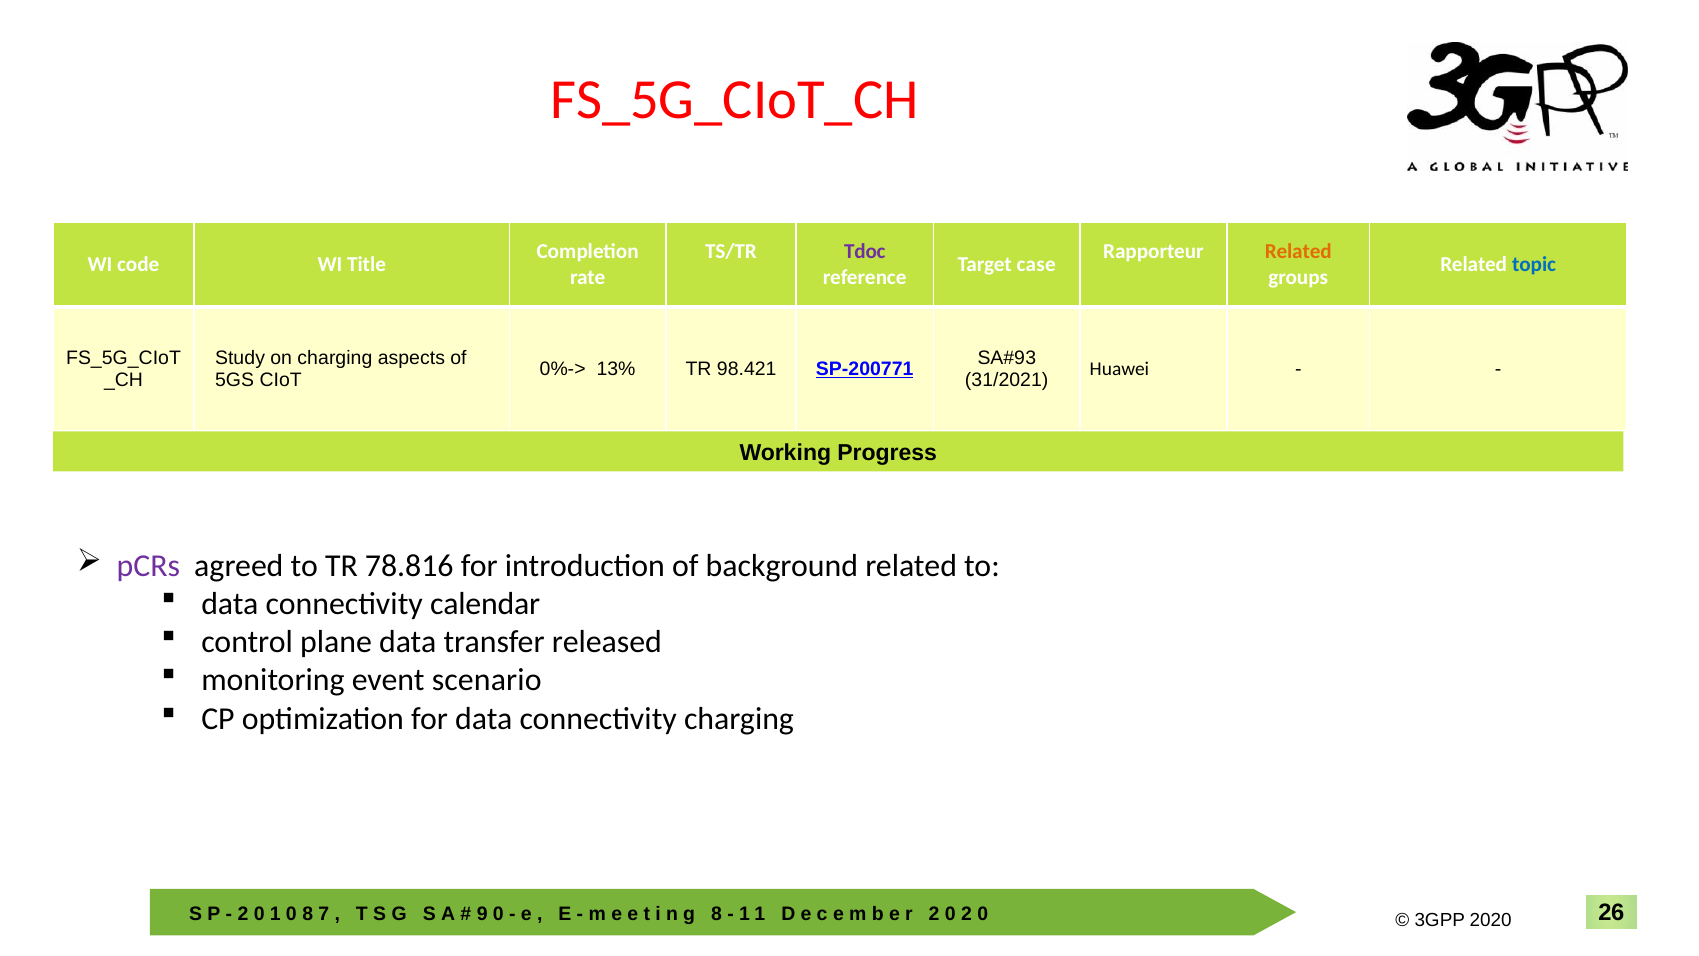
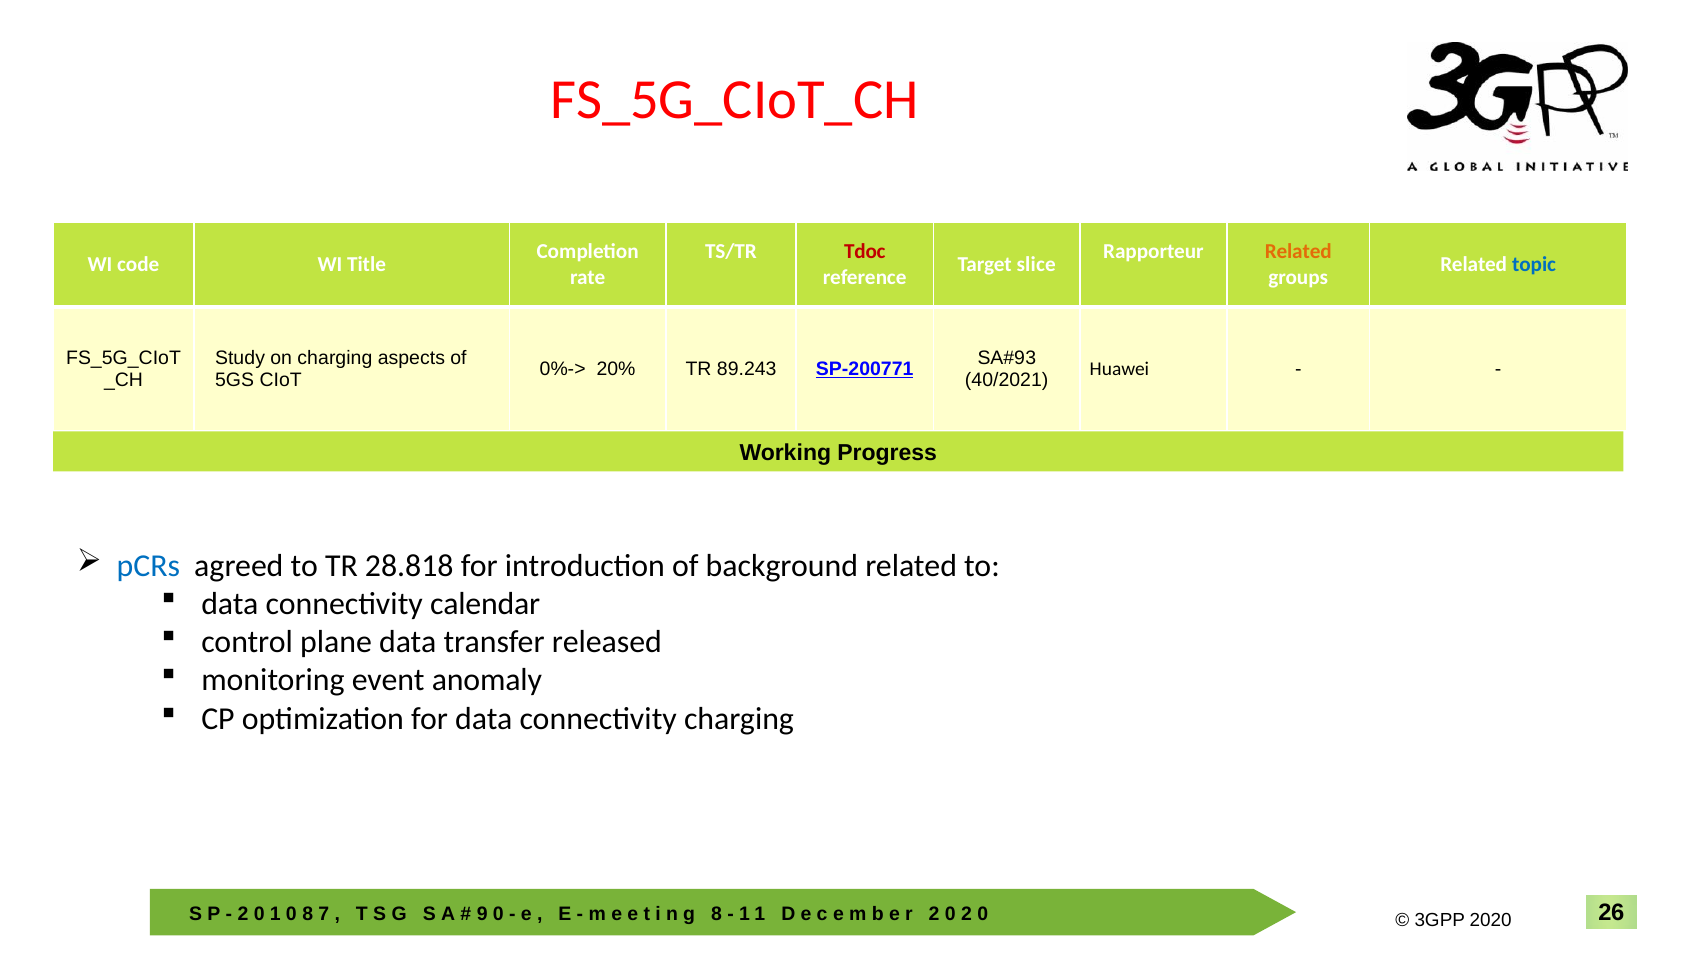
Tdoc colour: purple -> red (865, 252)
case: case -> slice (1036, 265)
13%: 13% -> 20% (616, 369)
98.421: 98.421 -> 89.243 (747, 369)
31/2021: 31/2021 -> 40/2021 (1007, 380)
pCRs colour: purple -> blue (148, 566)
78.816: 78.816 -> 28.818 (409, 566)
scenario: scenario -> anomaly (487, 680)
